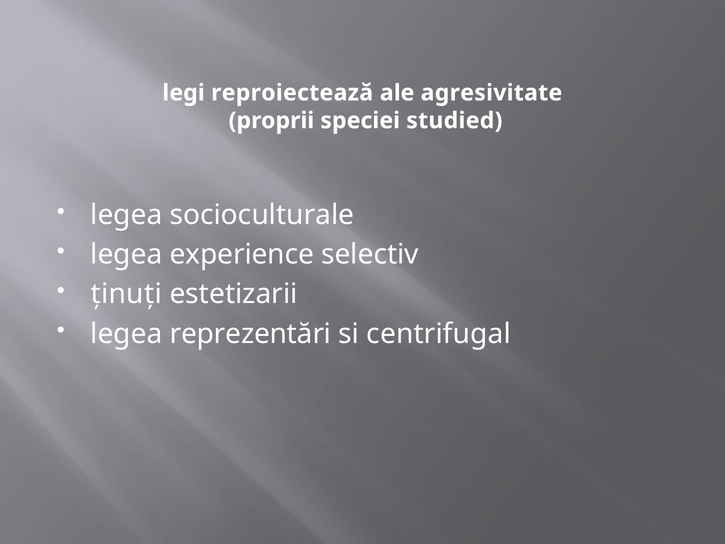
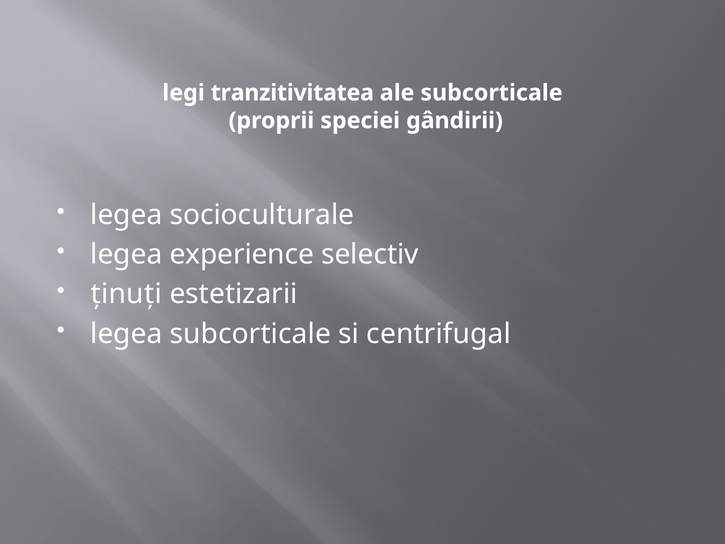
reproiectează: reproiectează -> tranzitivitatea (292, 93)
ale agresivitate: agresivitate -> subcorticale (492, 93)
studied: studied -> gândirii (454, 121)
legea reprezentări: reprezentări -> subcorticale (250, 334)
